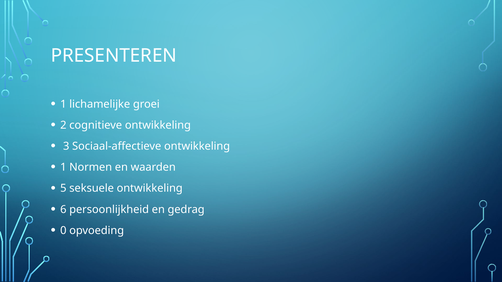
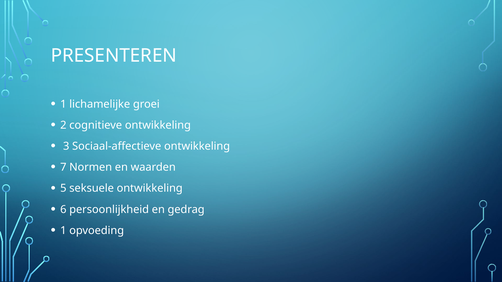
1: 1 -> 7 (63, 168)
0: 0 -> 1 (63, 231)
